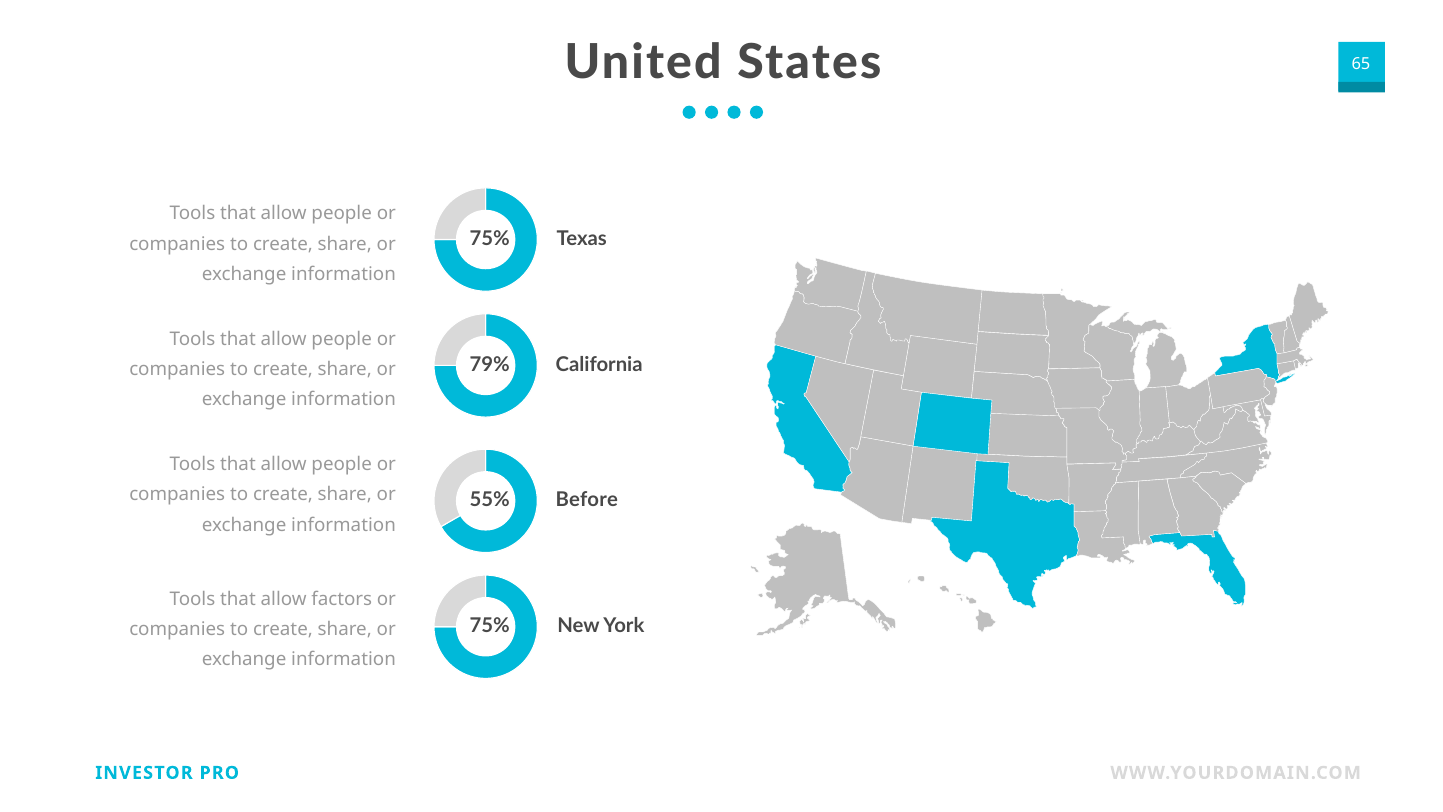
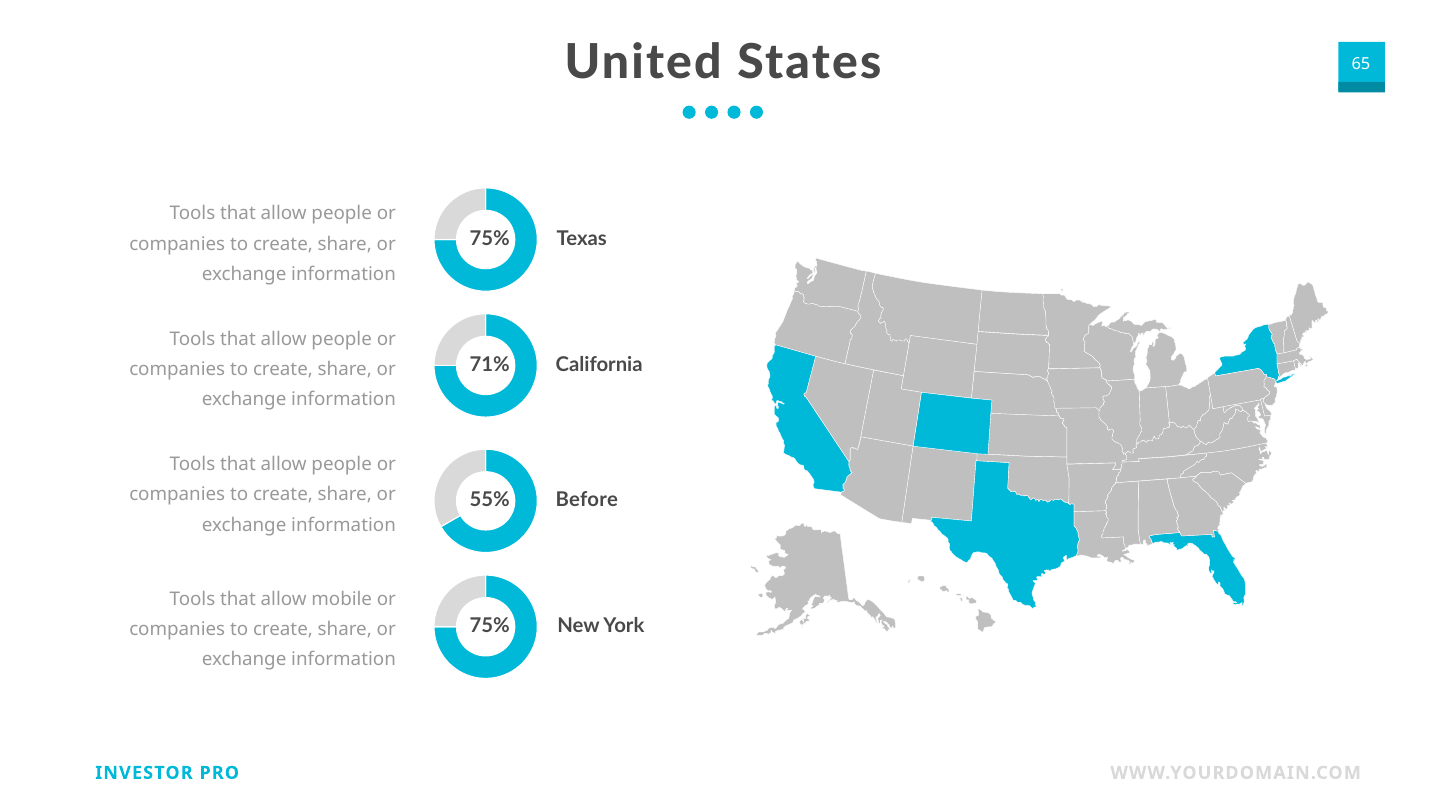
79%: 79% -> 71% (490, 365)
factors: factors -> mobile (342, 599)
